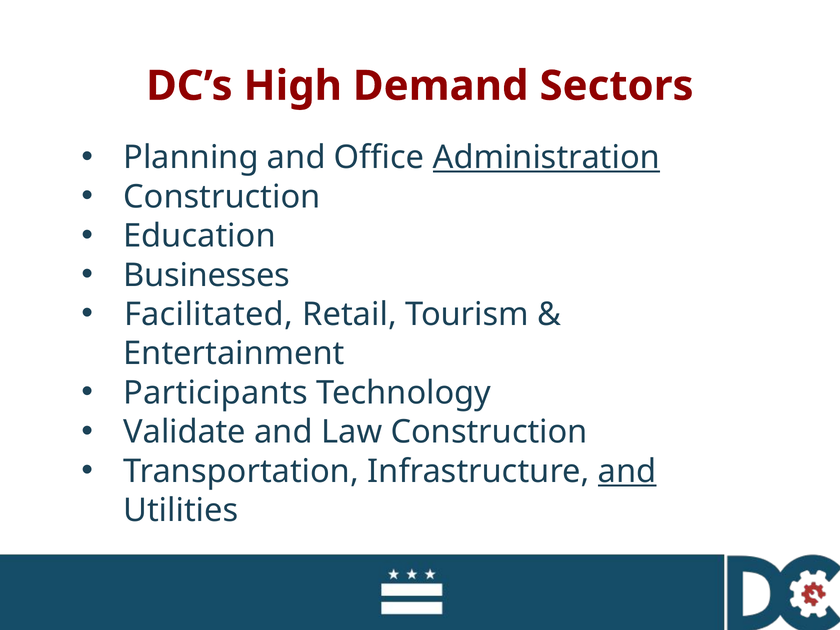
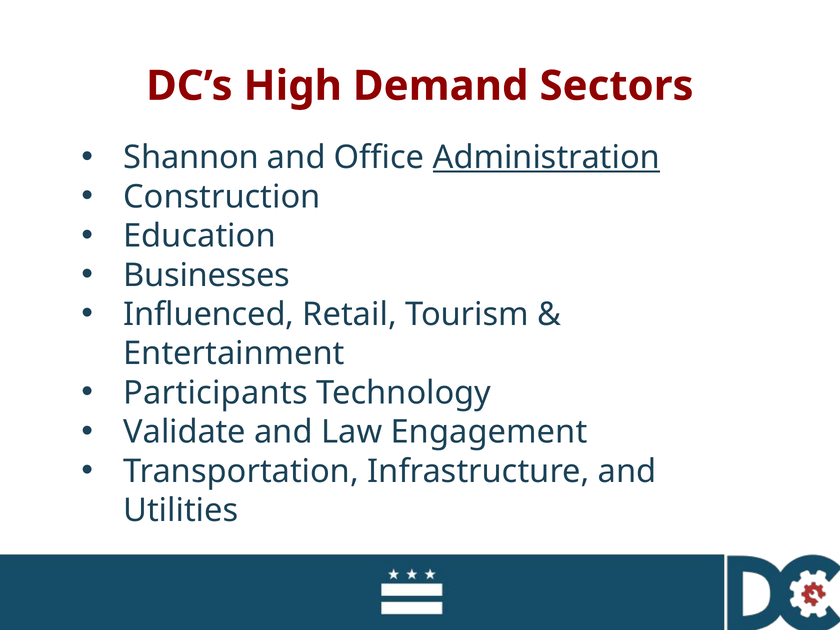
Planning: Planning -> Shannon (191, 158)
Facilitated: Facilitated -> Influenced (209, 314)
Law Construction: Construction -> Engagement (489, 432)
and underline: present -> none (627, 471)
